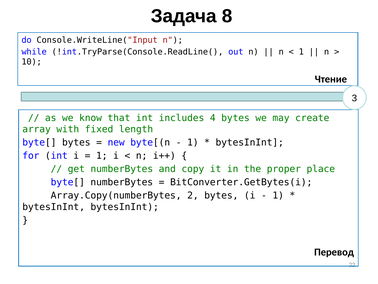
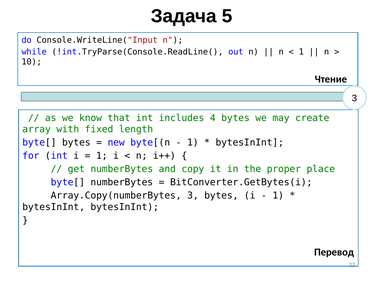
8: 8 -> 5 (227, 16)
Array.Copy(numberBytes 2: 2 -> 3 (193, 195)
